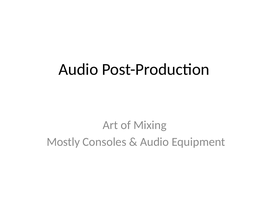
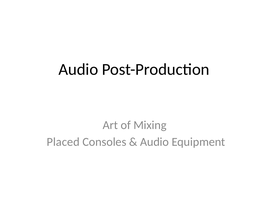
Mostly: Mostly -> Placed (63, 142)
